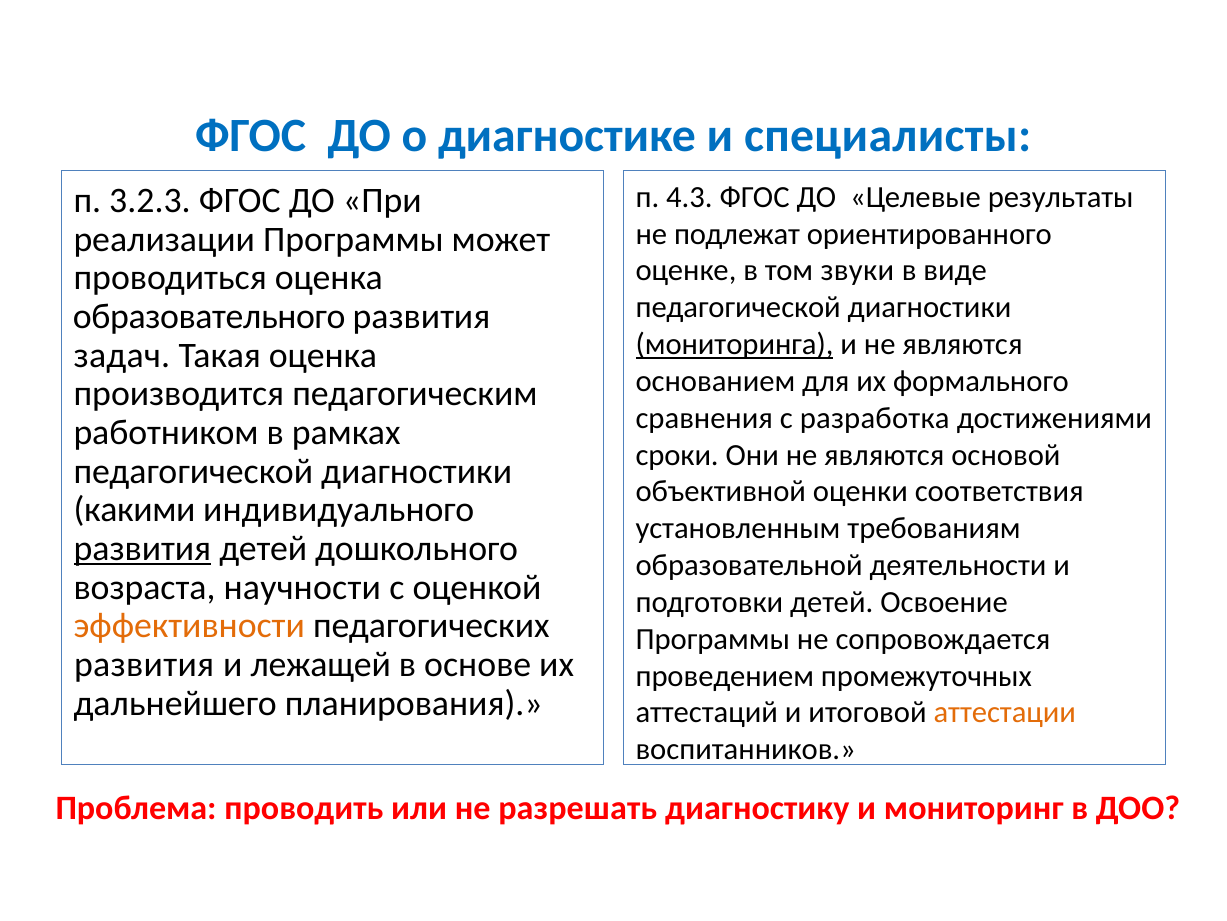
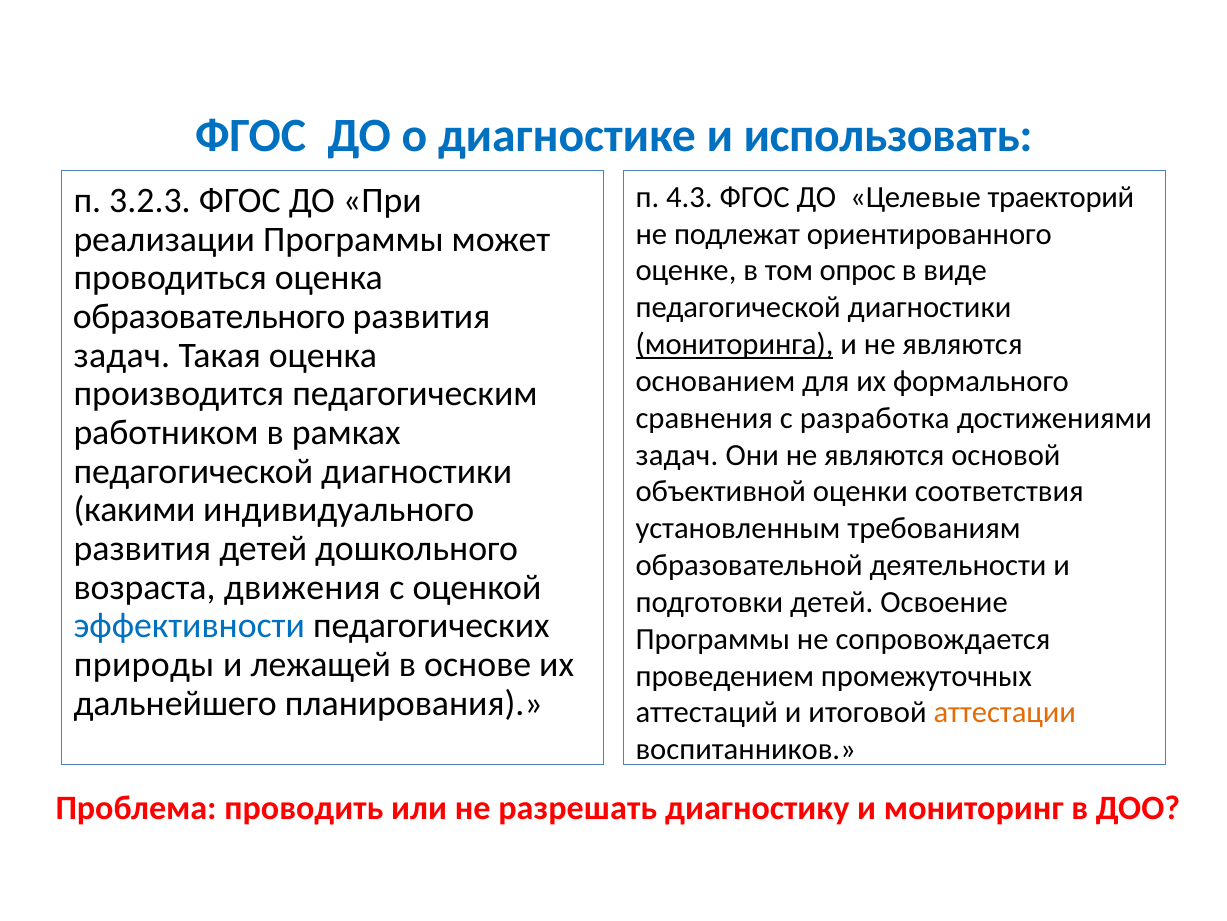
специалисты: специалисты -> использовать (888, 135)
результаты: результаты -> траекторий (1061, 197)
звуки: звуки -> опрос (858, 271)
сроки: сроки -> задач (677, 455)
развития underline: present -> none (142, 548)
научности: научности -> движения (302, 587)
эффективности colour: orange -> blue (189, 625)
развития: развития -> природы (144, 664)
